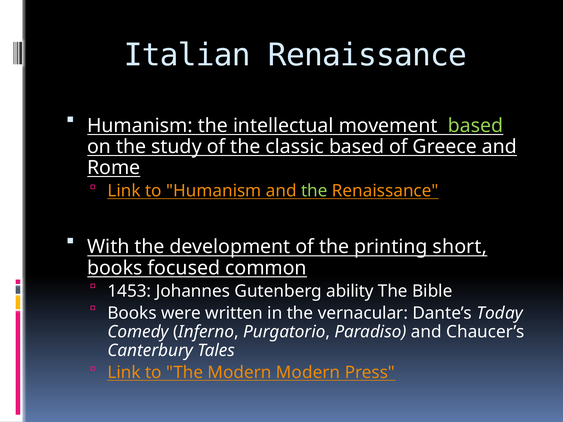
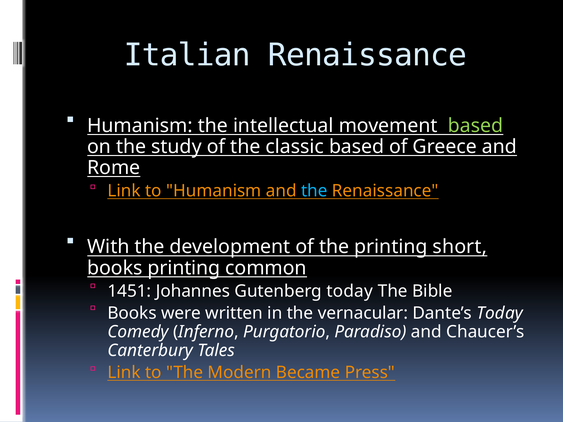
the colour: light green -> light blue (314, 191)
books focused: focused -> printing (184, 268)
1453: 1453 -> 1451 (129, 291)
Gutenberg ability: ability -> today (350, 291)
Modern Modern: Modern -> Became (308, 373)
